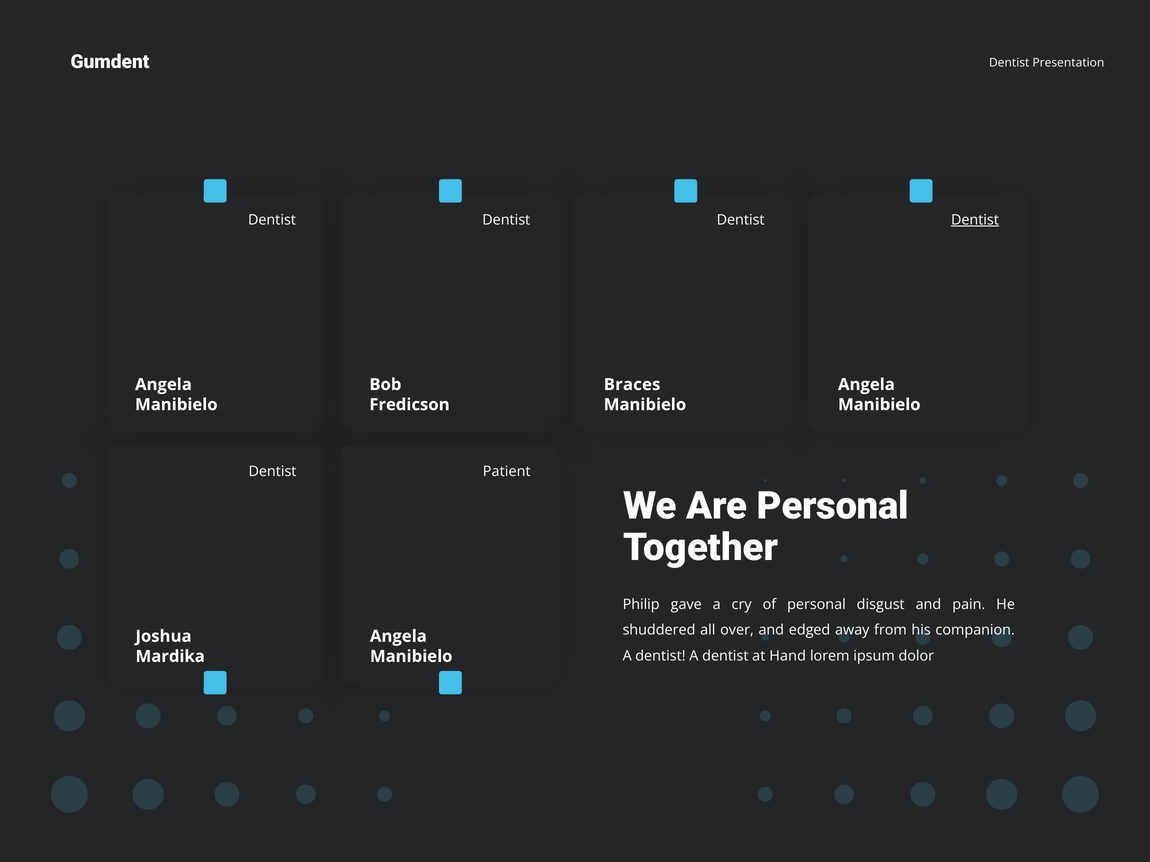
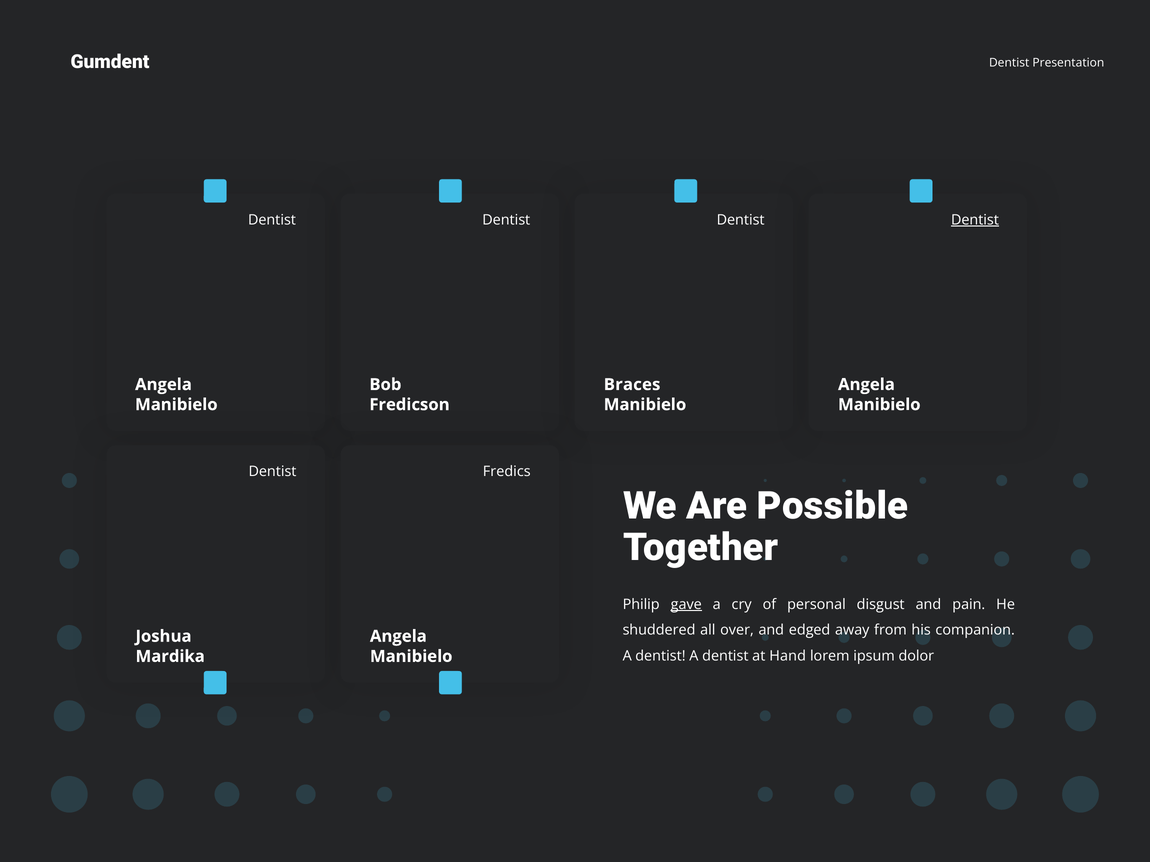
Patient: Patient -> Fredics (507, 472)
Are Personal: Personal -> Possible (833, 506)
gave underline: none -> present (686, 605)
